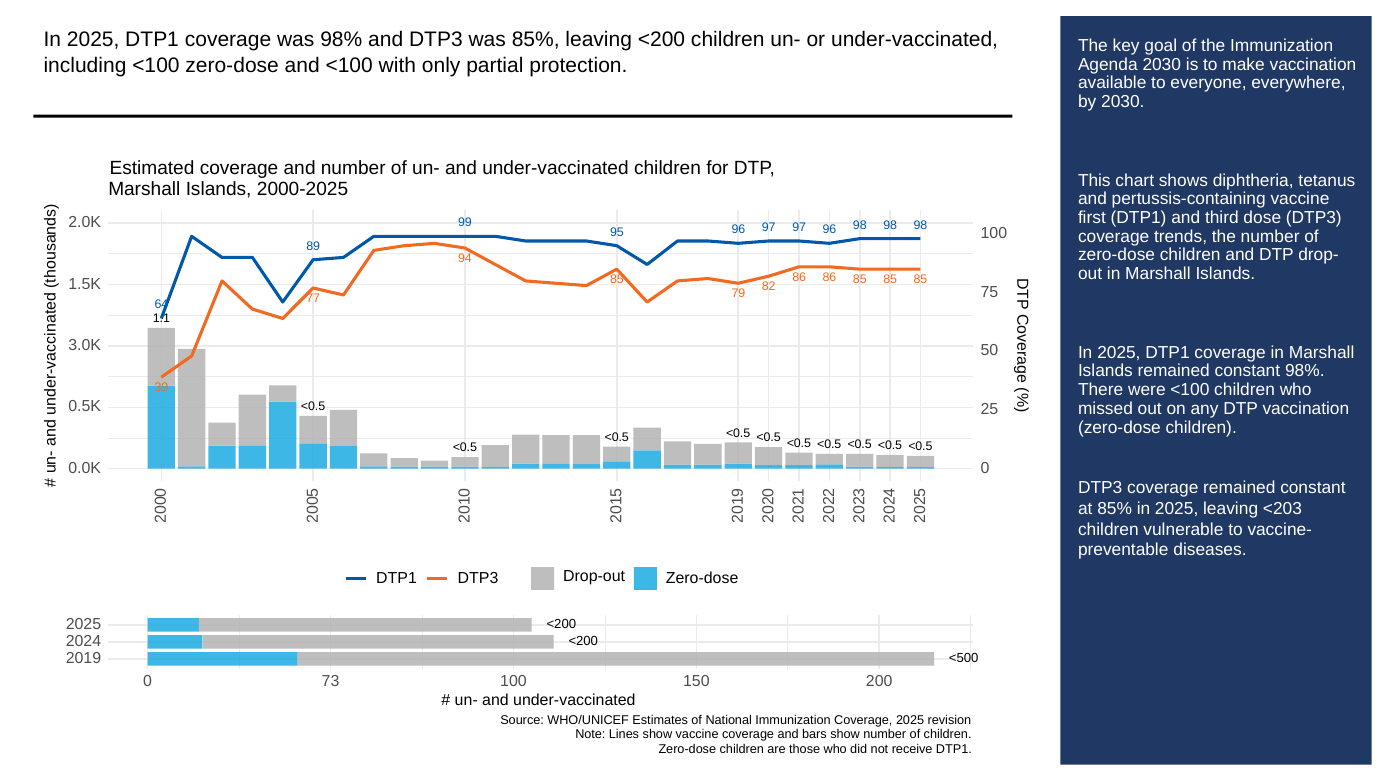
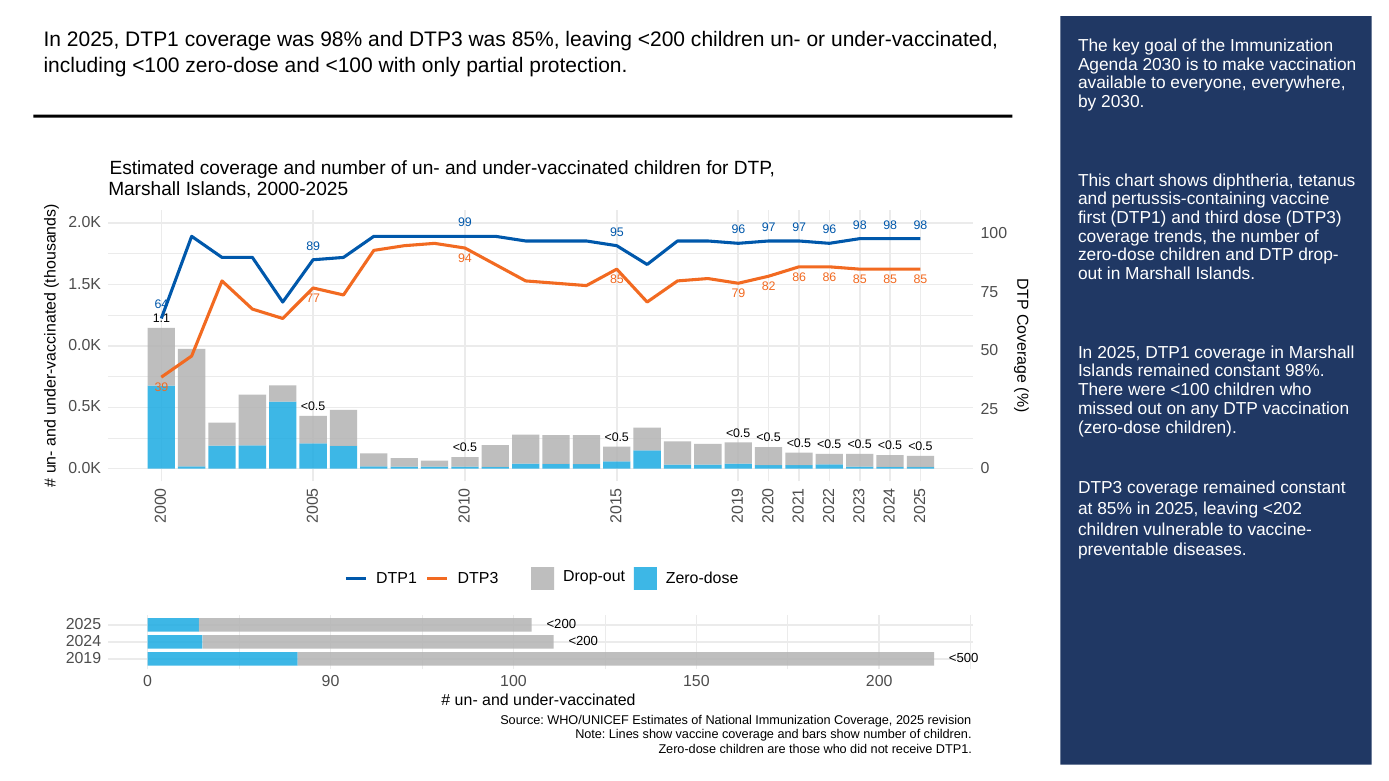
3.0K: 3.0K -> 0.0K (85, 345)
<203: <203 -> <202 (1282, 509)
73: 73 -> 90 (331, 681)
